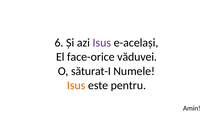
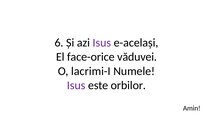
săturat-I: săturat-I -> lacrimi-I (91, 71)
Isus colour: orange -> purple (76, 85)
pentru: pentru -> orbilor (128, 85)
